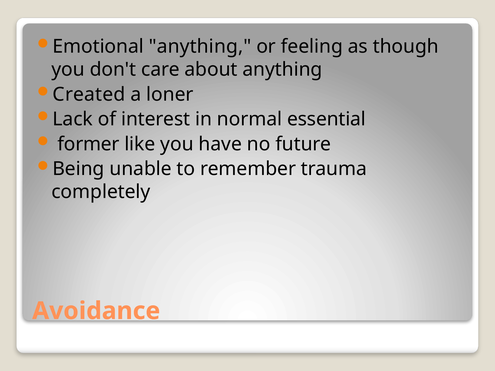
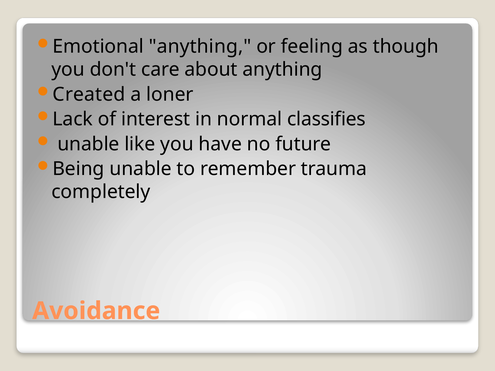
essential: essential -> classifies (327, 119)
former: former -> unable (88, 144)
